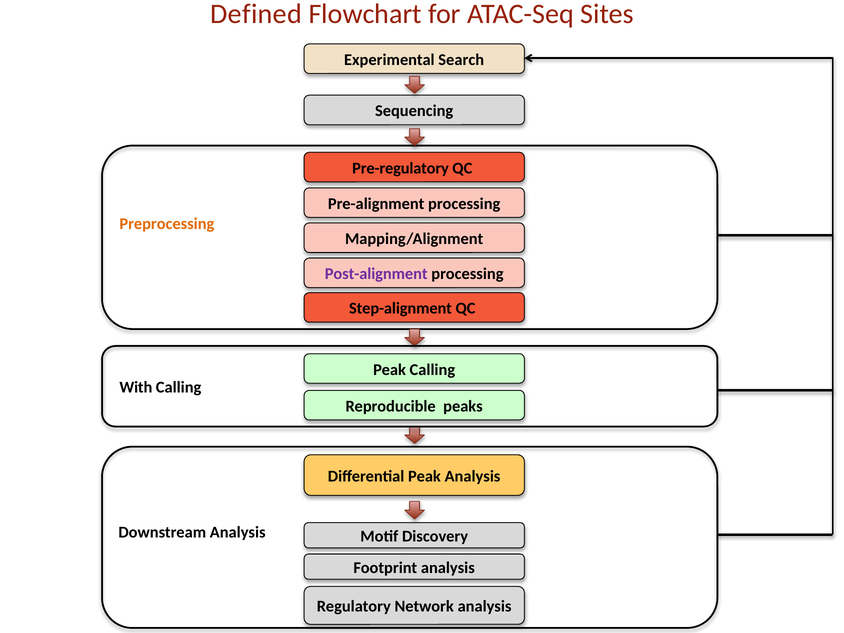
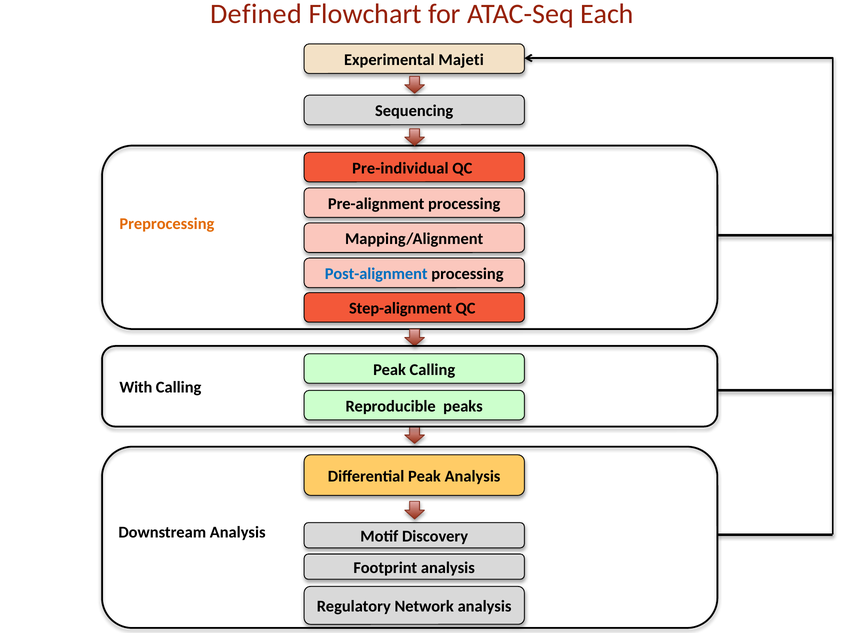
Sites: Sites -> Each (607, 14)
Search: Search -> Majeti (461, 60)
Pre-regulatory: Pre-regulatory -> Pre-individual (400, 168)
Post-alignment colour: purple -> blue (376, 274)
